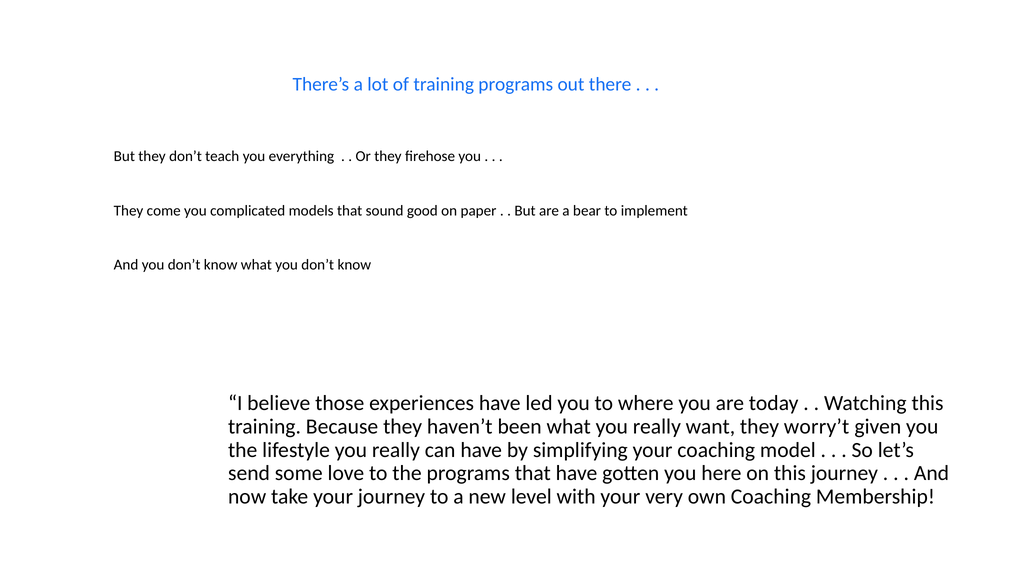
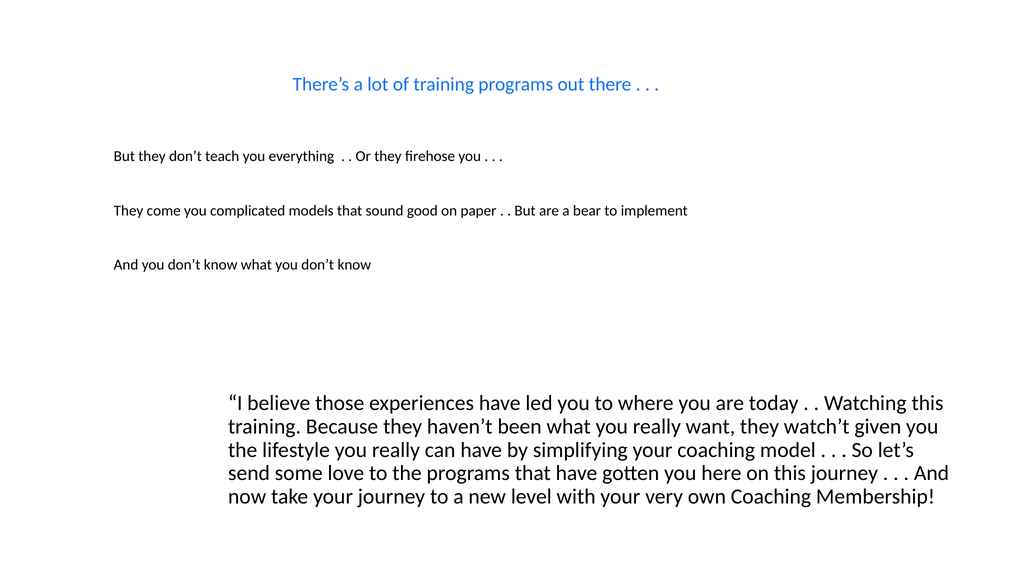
worry’t: worry’t -> watch’t (817, 426)
